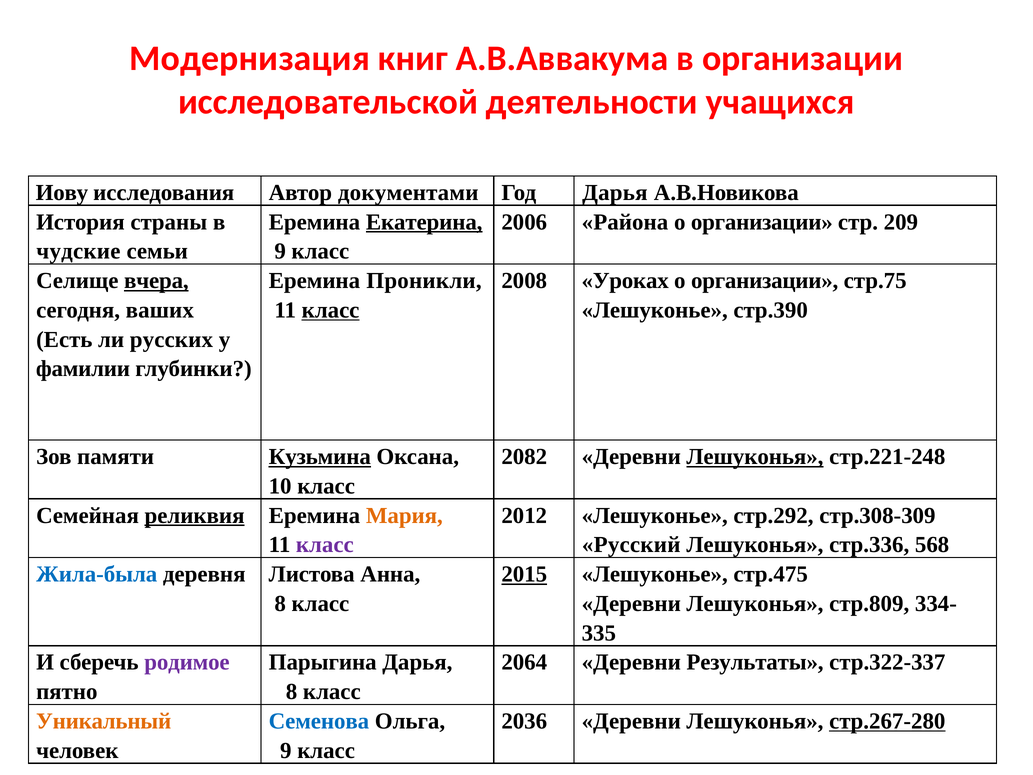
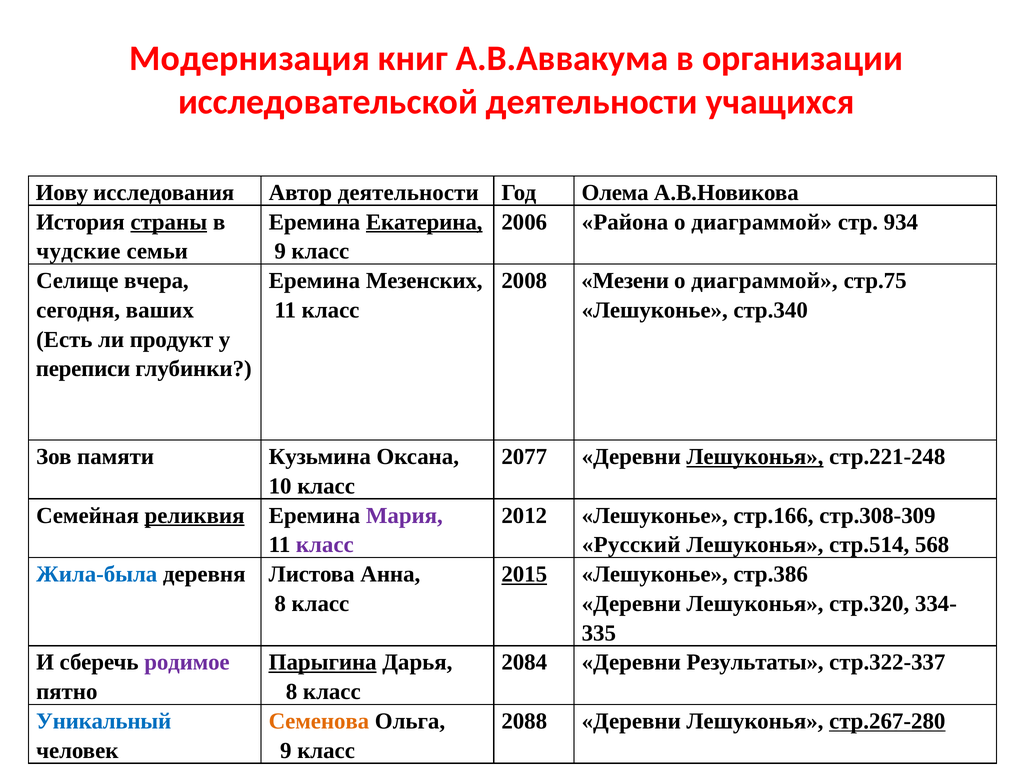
Автор документами: документами -> деятельности (408, 193)
Год Дарья: Дарья -> Олема (615, 193)
страны underline: none -> present (169, 222)
организации: организации -> диаграммой (762, 222)
209: 209 -> 934 (901, 222)
вчера underline: present -> none (156, 281)
Проникли: Проникли -> Мезенских (424, 281)
Уроках: Уроках -> Мезени (625, 281)
организации: организации -> диаграммой (764, 281)
класс underline: present -> none (331, 310)
стр.390: стр.390 -> стр.340 (771, 310)
русских: русских -> продукт (172, 339)
фамилии: фамилии -> переписи (83, 369)
Кузьмина underline: present -> none (320, 457)
2082: 2082 -> 2077 (524, 457)
Мария colour: orange -> purple (404, 515)
стр.292: стр.292 -> стр.166 (773, 515)
стр.336: стр.336 -> стр.514 (869, 545)
стр.475: стр.475 -> стр.386 (771, 574)
стр.809: стр.809 -> стр.320 (869, 603)
Парыгина underline: none -> present (323, 662)
2064: 2064 -> 2084 (524, 662)
Уникальный colour: orange -> blue (104, 721)
Семенова colour: blue -> orange (319, 721)
2036: 2036 -> 2088 (524, 721)
